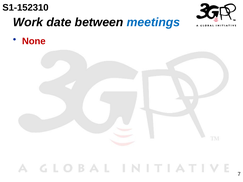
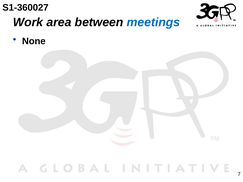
S1-152310: S1-152310 -> S1-360027 (25, 8)
date: date -> area (59, 22)
None colour: red -> black (34, 41)
